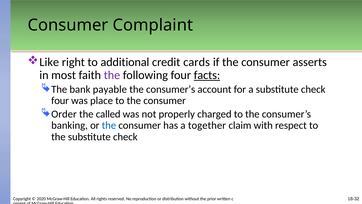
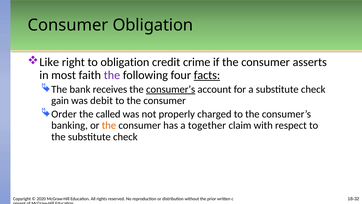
Consumer Complaint: Complaint -> Obligation (153, 25)
to additional: additional -> obligation (125, 62)
cards: cards -> crime (197, 62)
payable: payable -> receives (110, 89)
consumer’s underline: none -> present (171, 89)
four: four -> gain (60, 101)
place: place -> debit (102, 101)
the colour: blue -> orange (109, 125)
